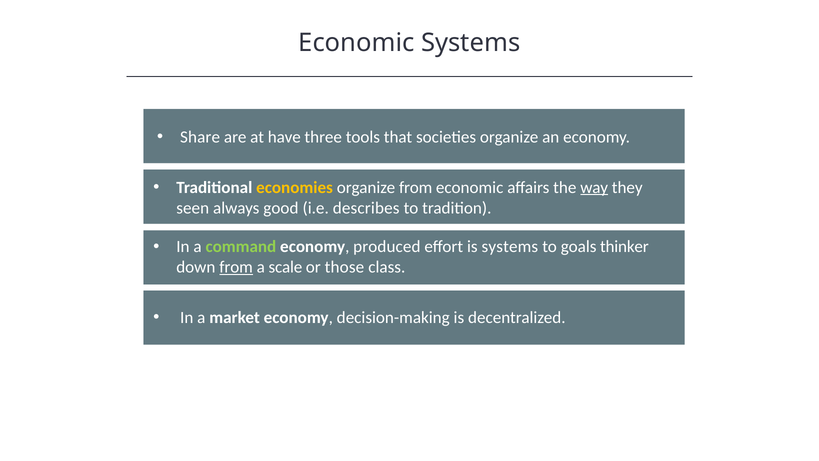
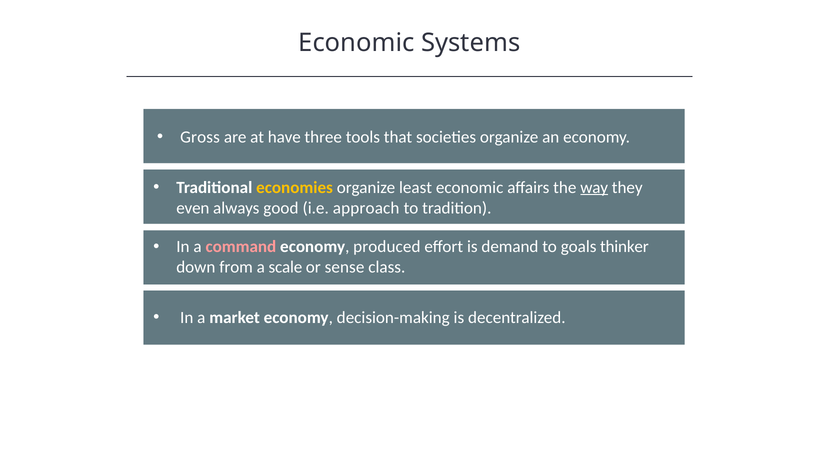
Share: Share -> Gross (200, 137)
organize from: from -> least (416, 187)
seen: seen -> even (193, 208)
describes: describes -> approach (366, 208)
command colour: light green -> pink (241, 247)
is systems: systems -> demand (510, 247)
from underline: present -> none (236, 267)
those: those -> sense (345, 267)
